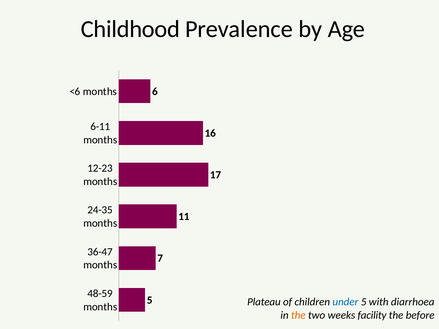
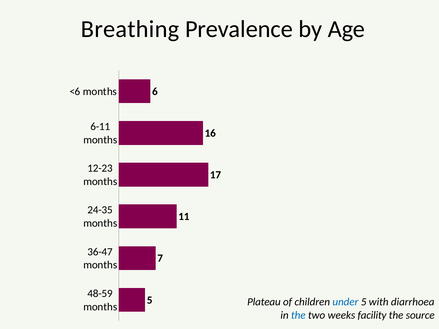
Childhood: Childhood -> Breathing (130, 29)
the colour: orange -> blue (298, 315)
before: before -> source (420, 315)
